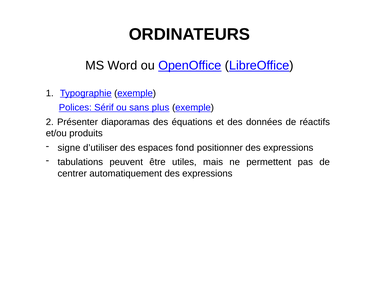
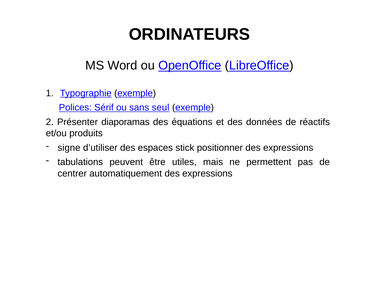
plus: plus -> seul (161, 108)
fond: fond -> stick (185, 148)
